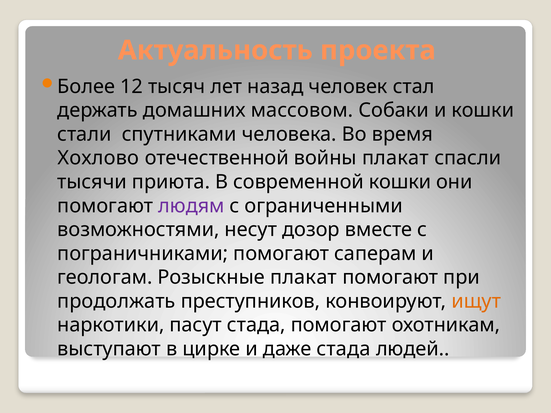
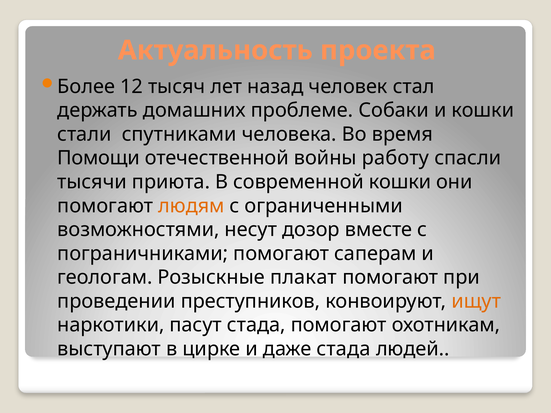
массовом: массовом -> проблеме (302, 110)
Хохлово: Хохлово -> Помощи (99, 158)
войны плакат: плакат -> работу (395, 158)
людям colour: purple -> orange (191, 206)
продолжать: продолжать -> проведении (116, 301)
